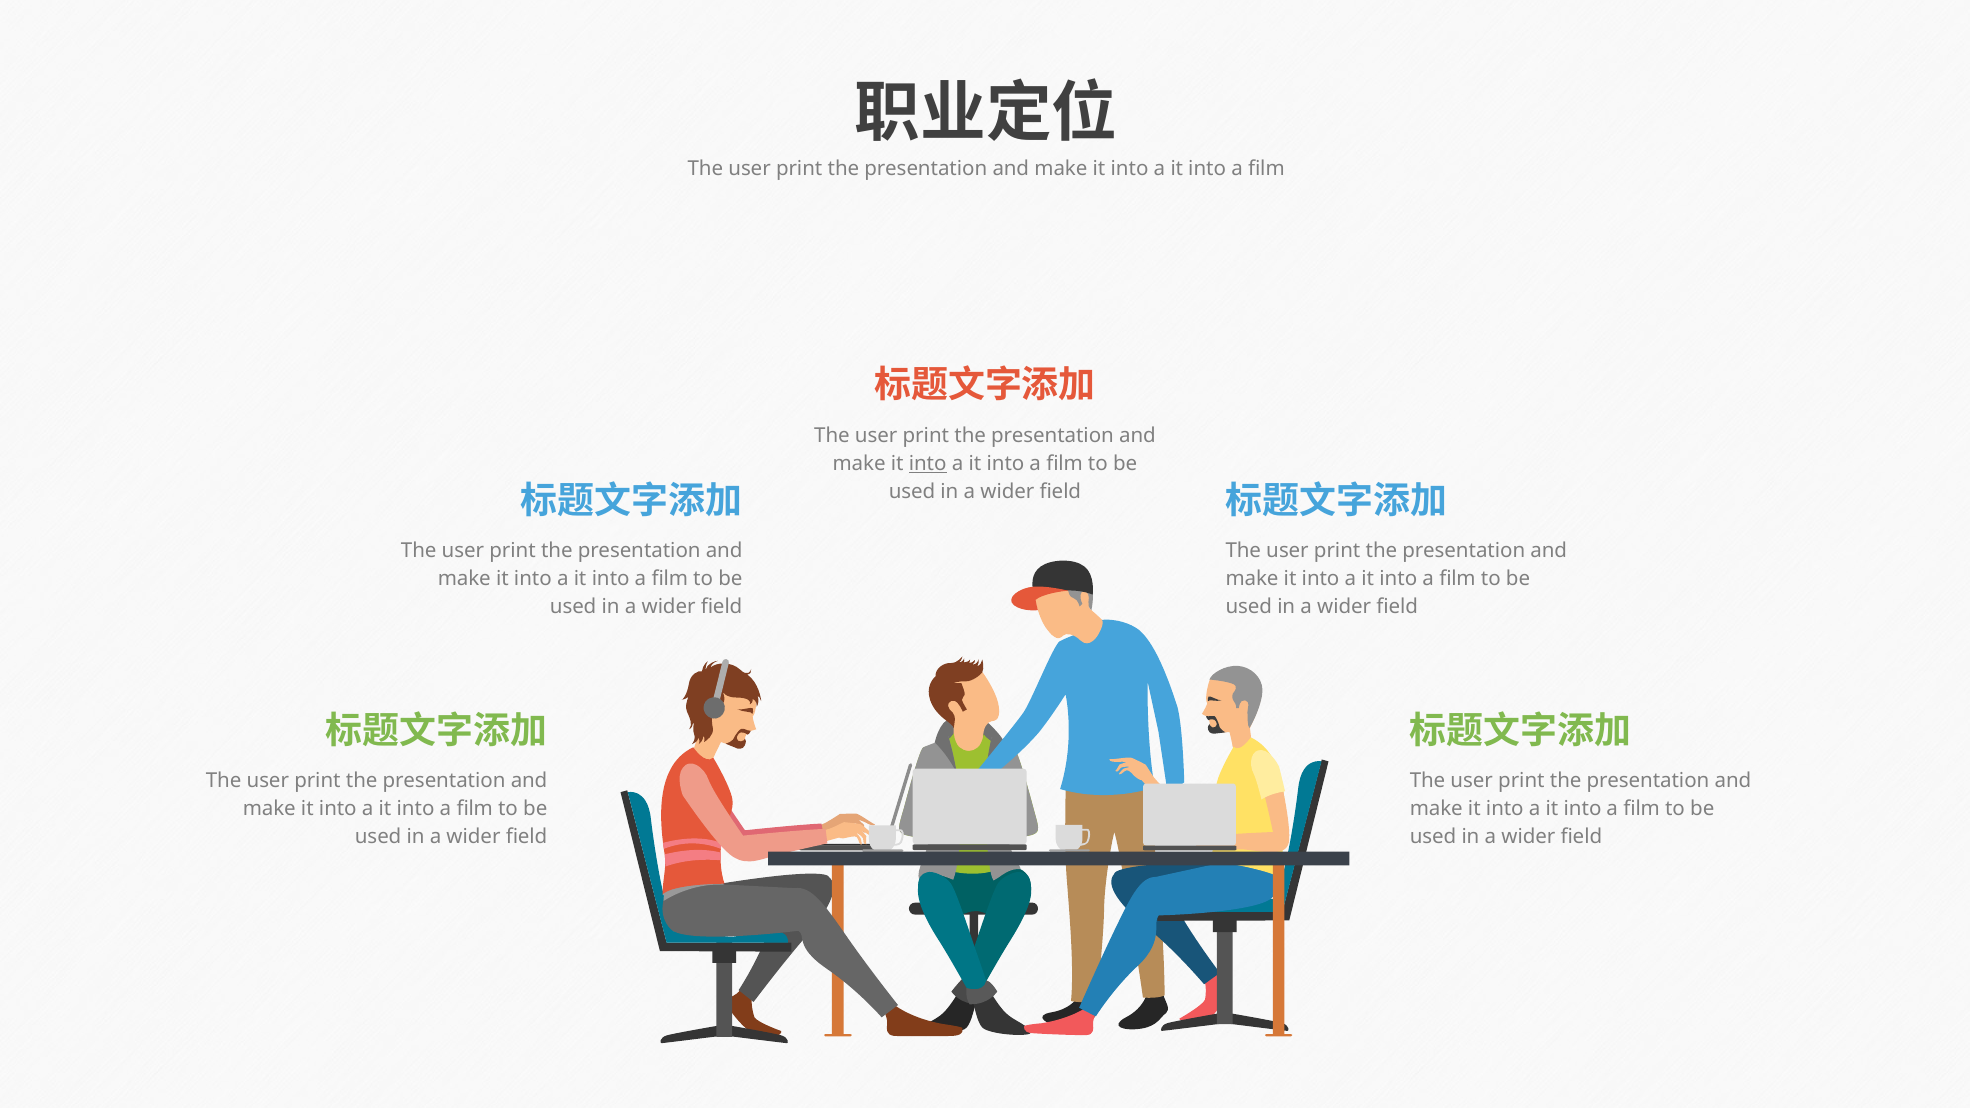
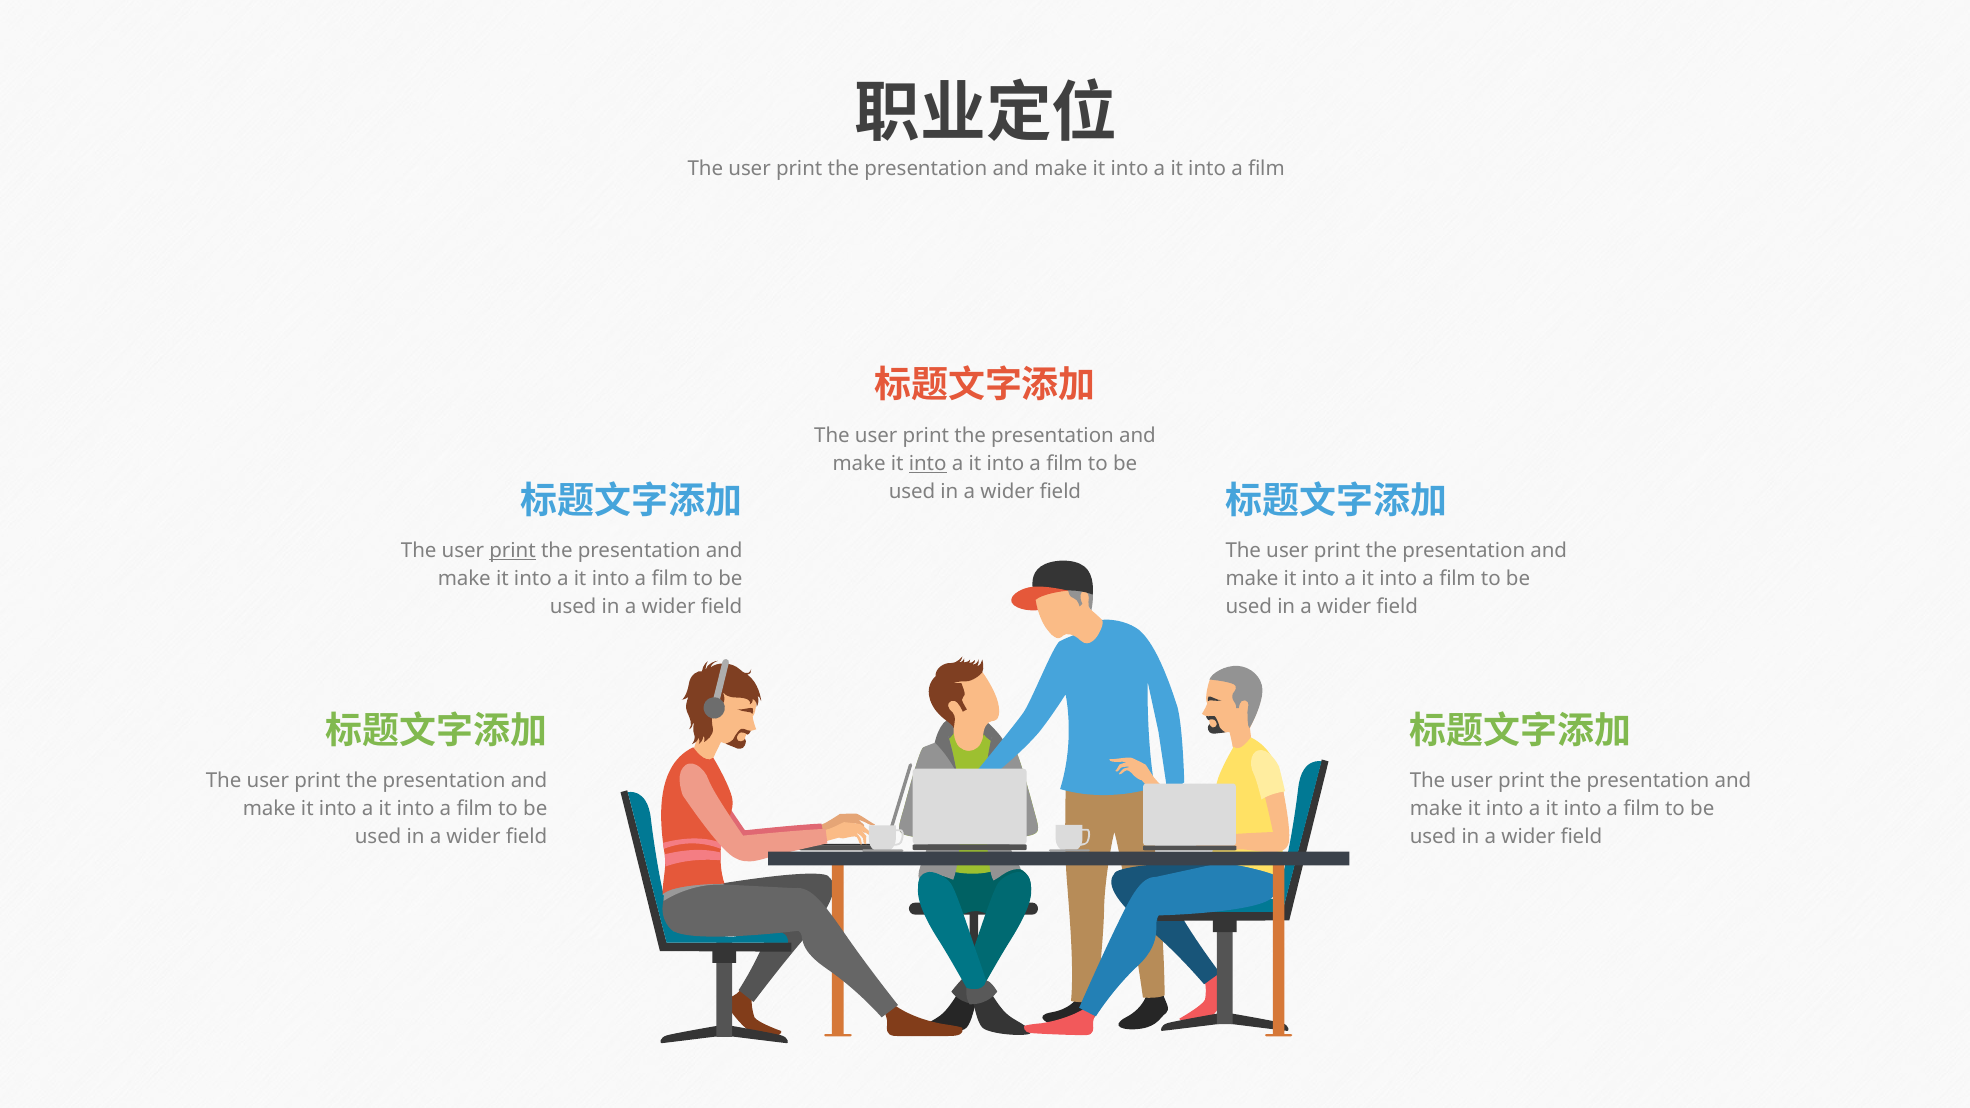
print underline: none -> present (513, 551)
